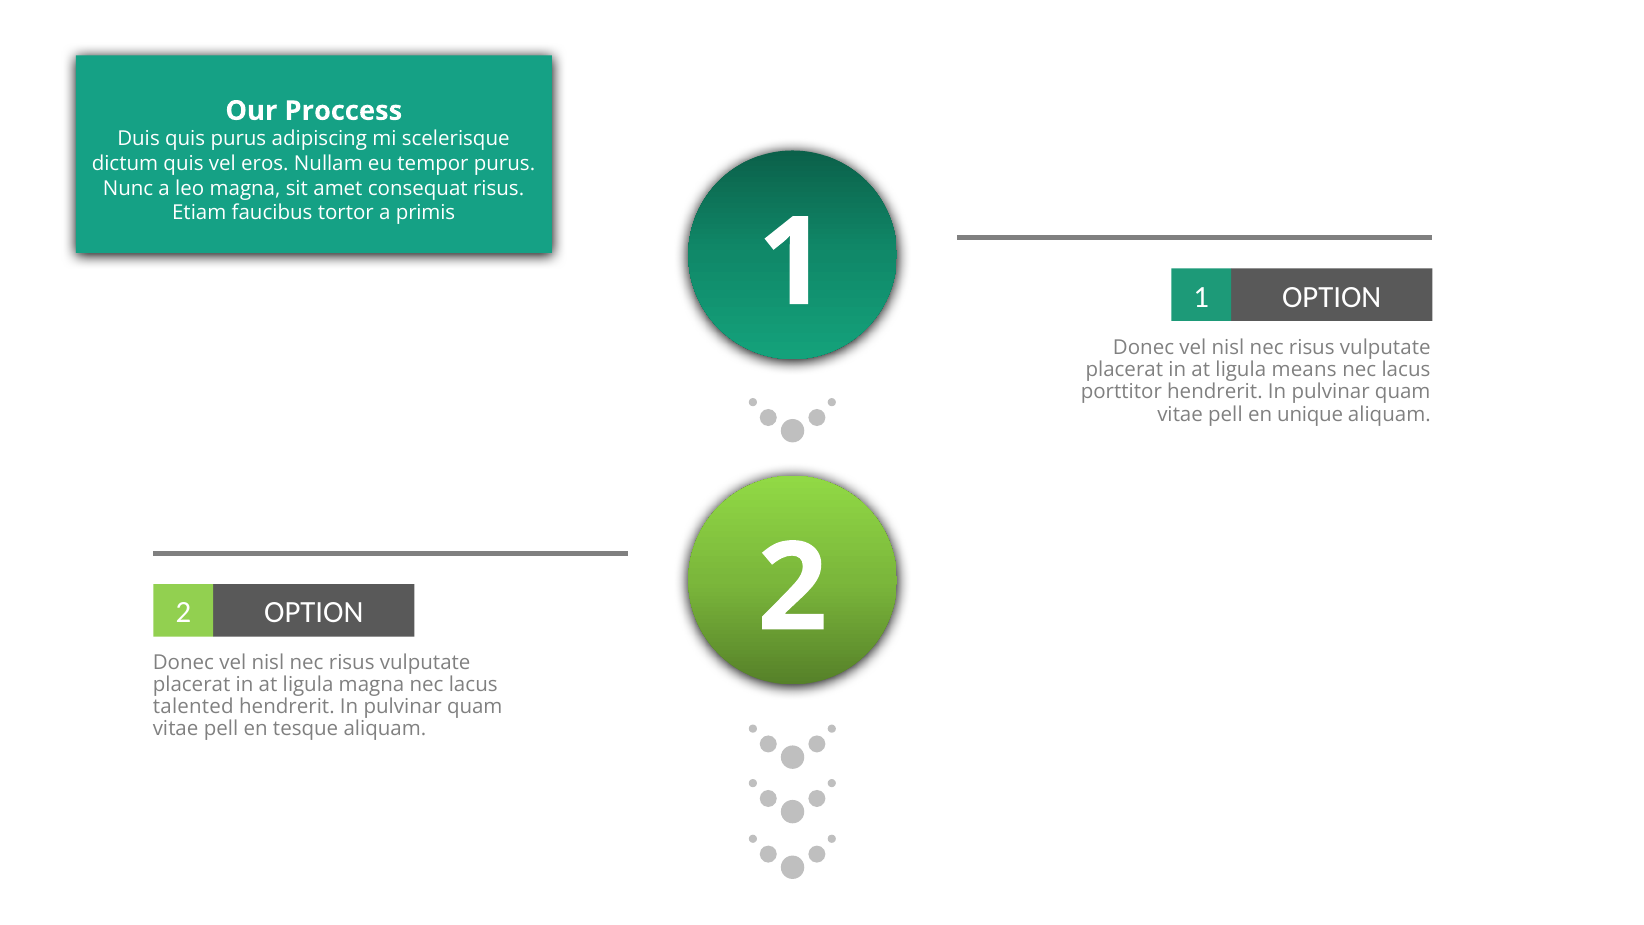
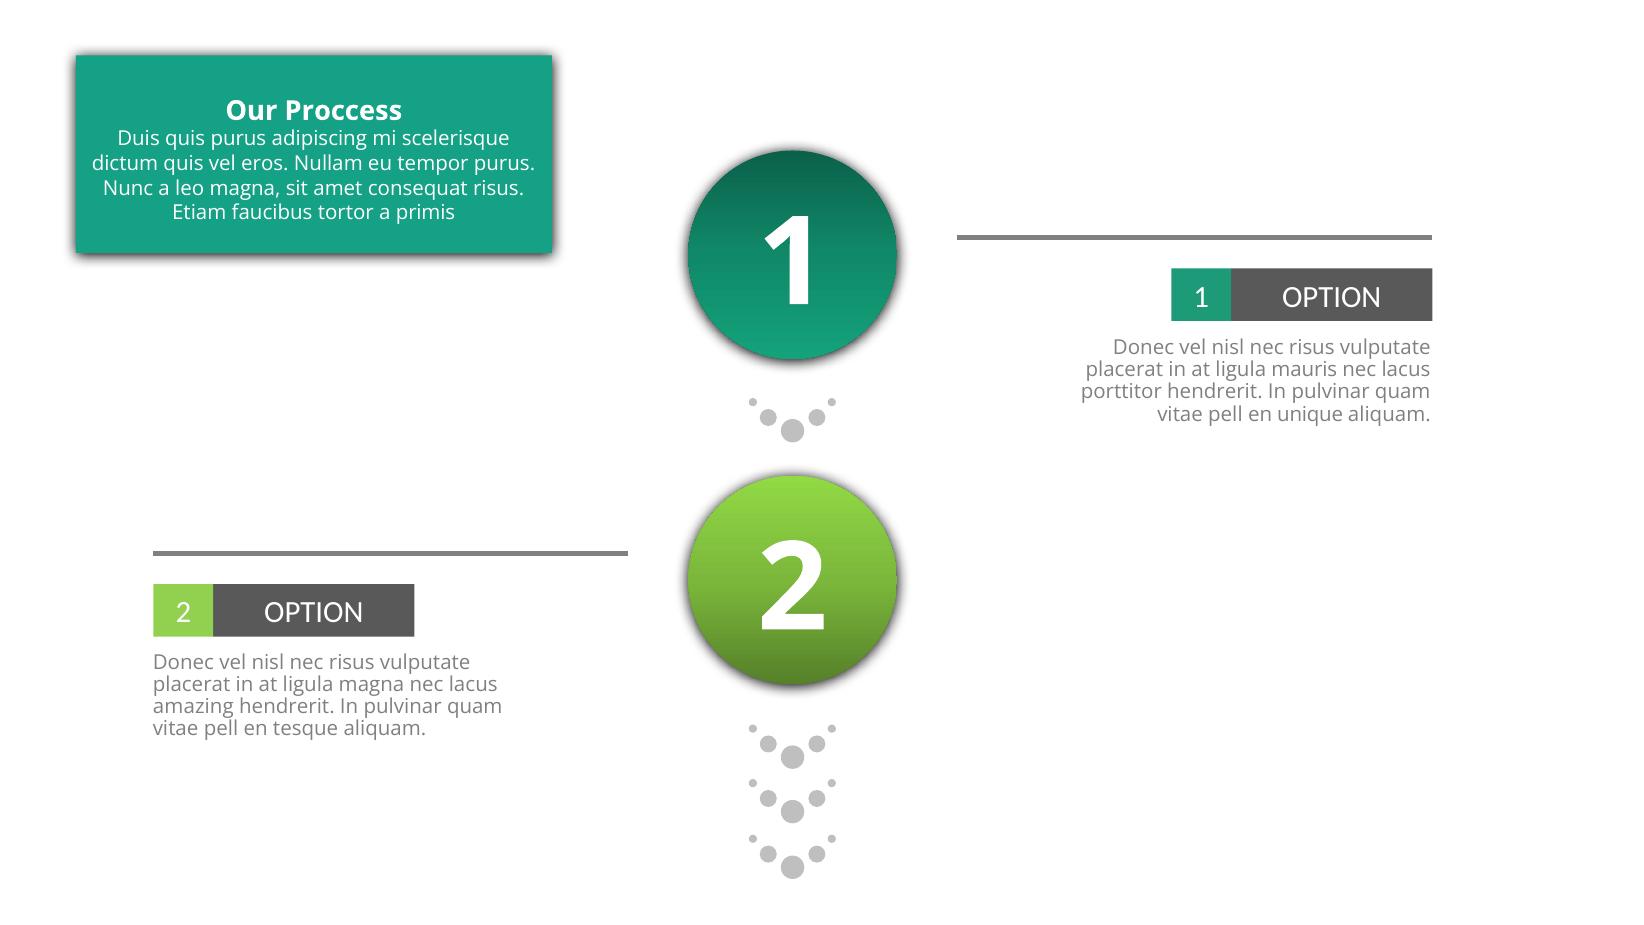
means: means -> mauris (1304, 370)
talented: talented -> amazing (193, 706)
